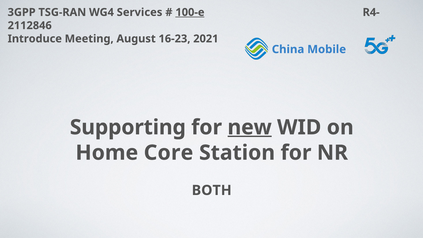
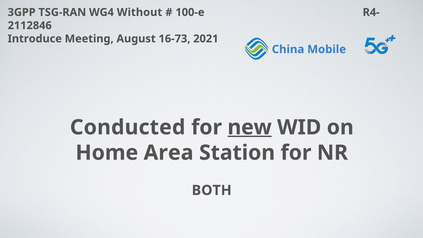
Services: Services -> Without (140, 12)
100-e underline: present -> none (190, 12)
16-23: 16-23 -> 16-73 (174, 39)
Supporting: Supporting -> Conducted (128, 127)
Core: Core -> Area (169, 153)
